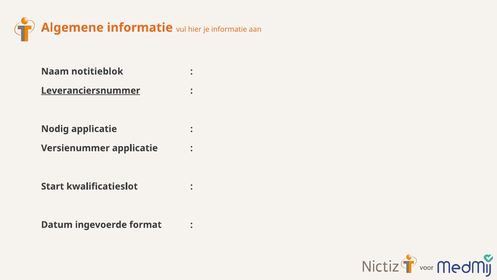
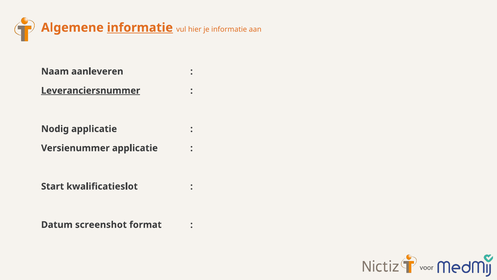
informatie underline: none -> present (140, 28)
notitieblok: notitieblok -> aanleveren (97, 71)
ingevoerde: ingevoerde -> screenshot (101, 224)
